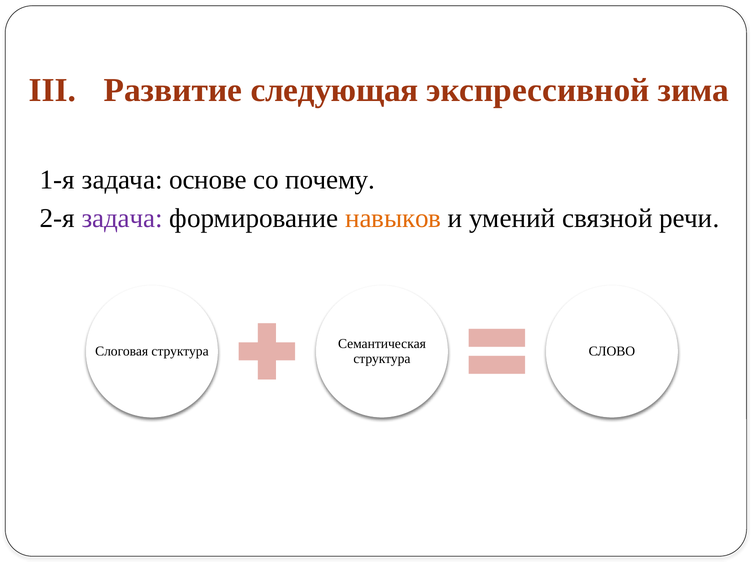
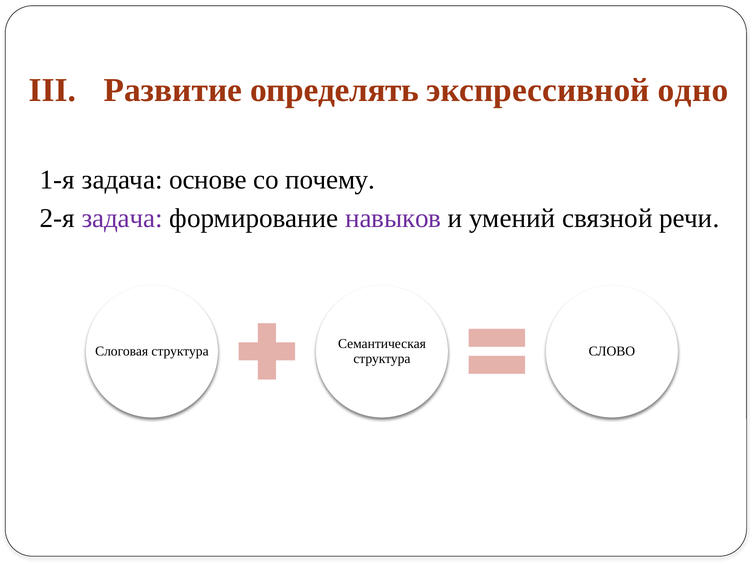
следующая: следующая -> определять (335, 90)
зима: зима -> одно (693, 90)
навыков colour: orange -> purple (393, 218)
